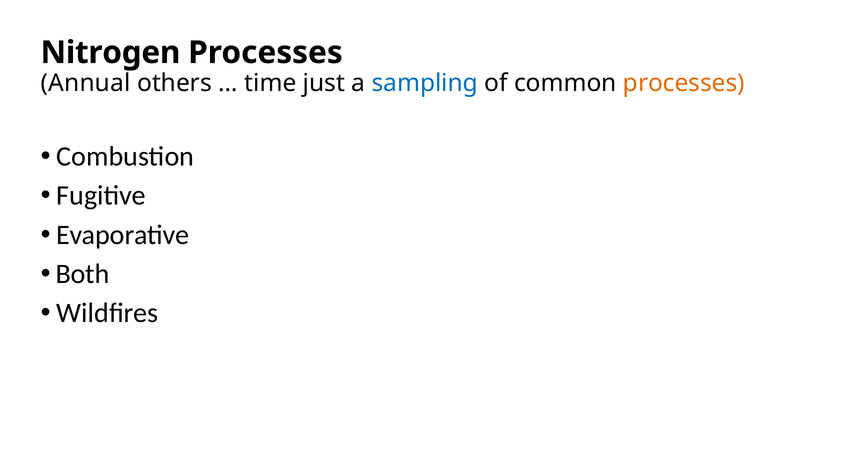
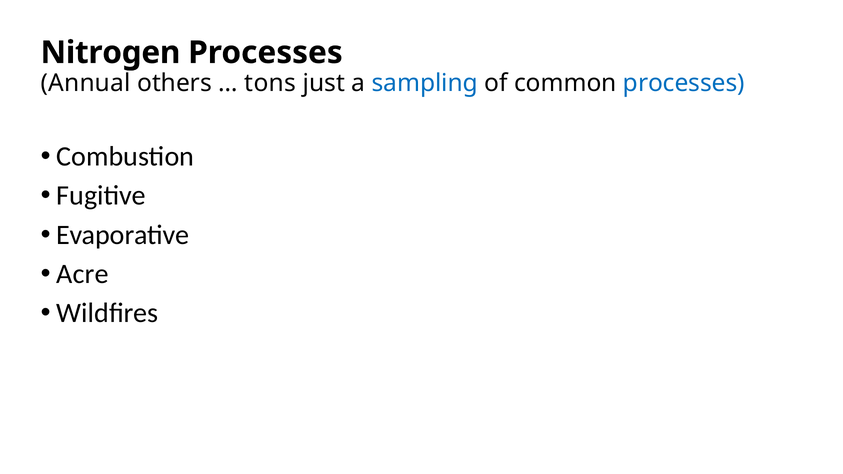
time: time -> tons (270, 83)
processes colour: orange -> blue (684, 83)
Both: Both -> Acre (82, 274)
